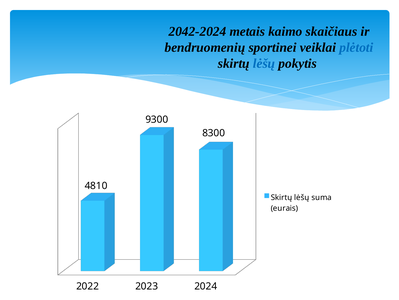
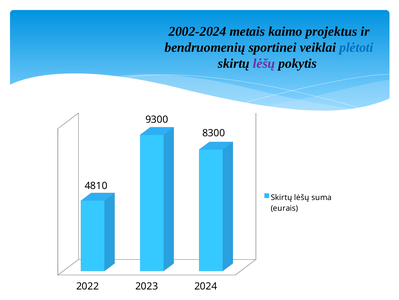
2042-2024: 2042-2024 -> 2002-2024 (197, 31)
skaičiaus: skaičiaus -> projektus (331, 31)
lėšų colour: blue -> purple (264, 63)
